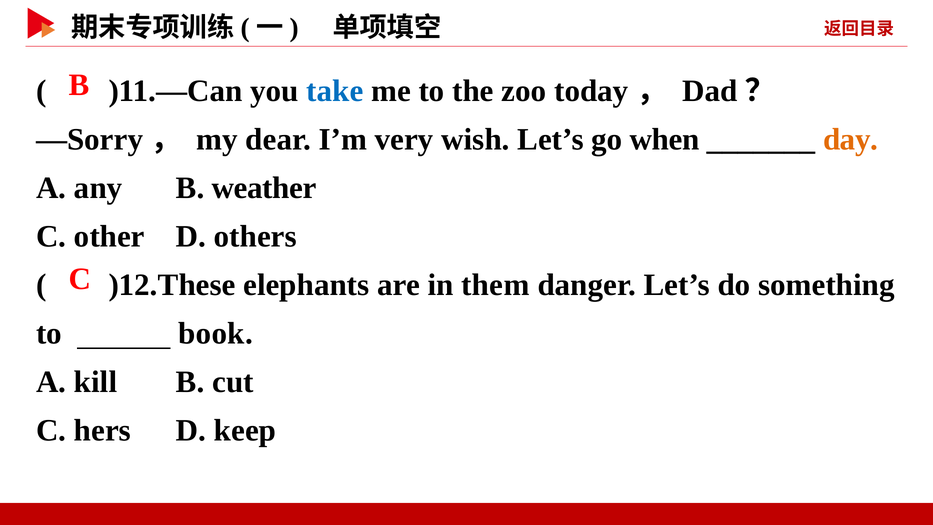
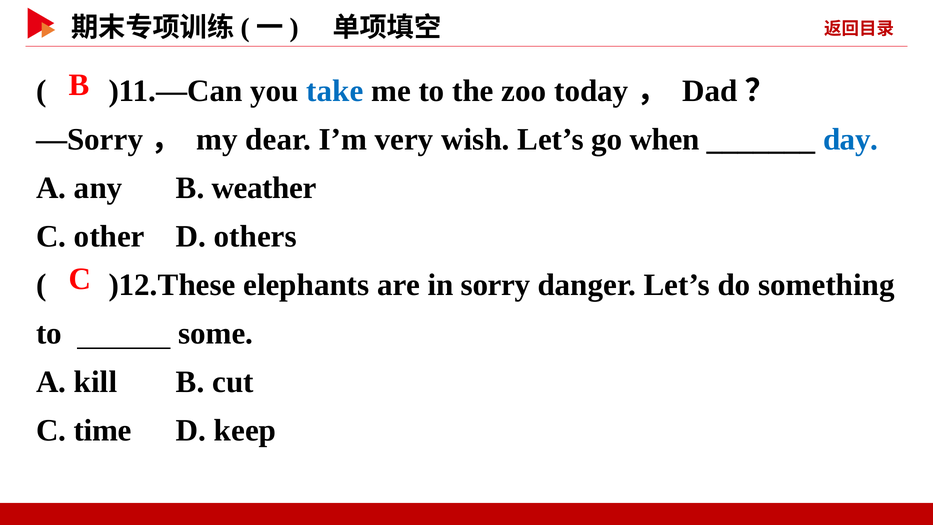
day colour: orange -> blue (851, 139)
them: them -> sorry (496, 285)
book: book -> some (216, 333)
hers: hers -> time (103, 430)
